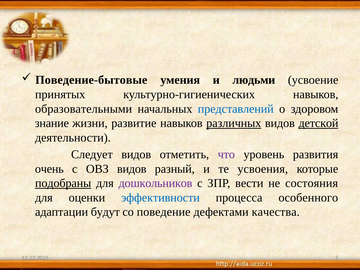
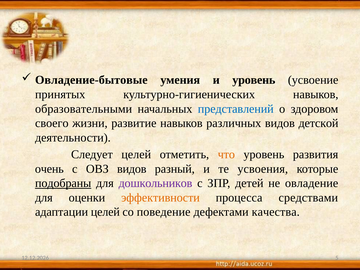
Поведение-бытовые: Поведение-бытовые -> Овладение-бытовые (91, 80)
и людьми: людьми -> уровень (254, 80)
знание: знание -> своего (52, 123)
различных underline: present -> none (234, 123)
детской underline: present -> none (318, 123)
Следует видов: видов -> целей (136, 154)
что colour: purple -> orange (226, 154)
вести: вести -> детей (249, 183)
состояния: состояния -> овладение (312, 183)
эффективности colour: blue -> orange (160, 198)
особенного: особенного -> средствами (308, 198)
адаптации будут: будут -> целей (105, 212)
